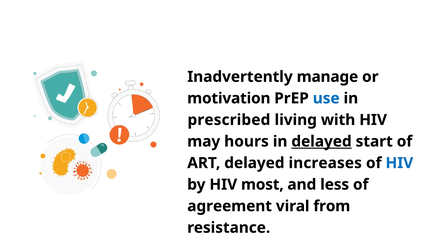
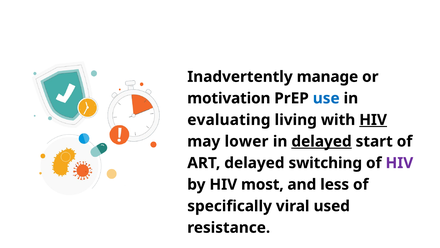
prescribed: prescribed -> evaluating (229, 120)
HIV underline: none -> present (373, 120)
hours: hours -> lower (246, 141)
increases: increases -> switching (325, 163)
HIV colour: blue -> purple (399, 163)
agreement: agreement -> specifically (230, 206)
from: from -> used (332, 206)
